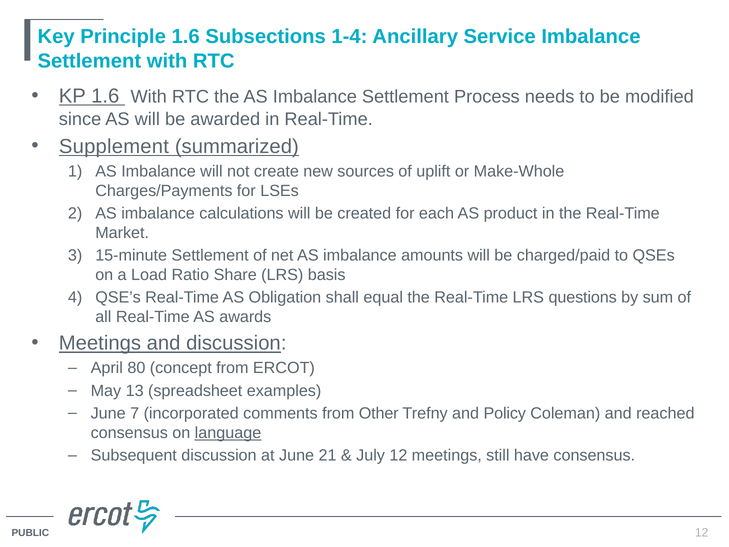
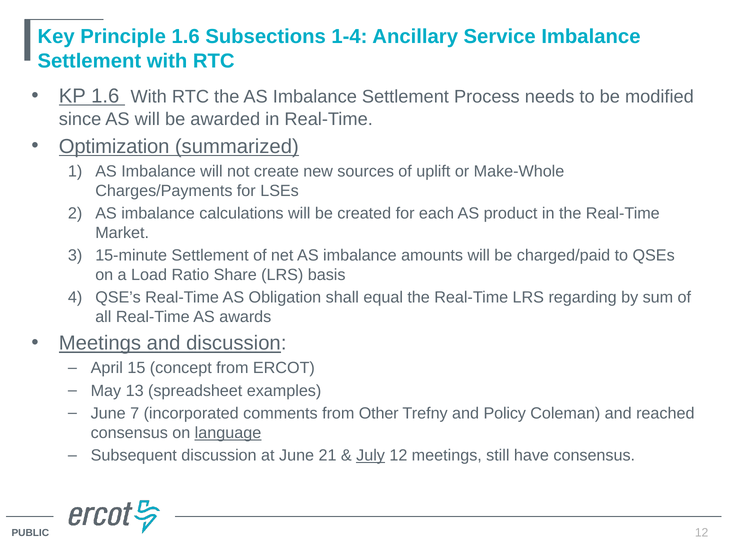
Supplement: Supplement -> Optimization (114, 146)
questions: questions -> regarding (583, 298)
80: 80 -> 15 (136, 368)
July underline: none -> present (371, 455)
